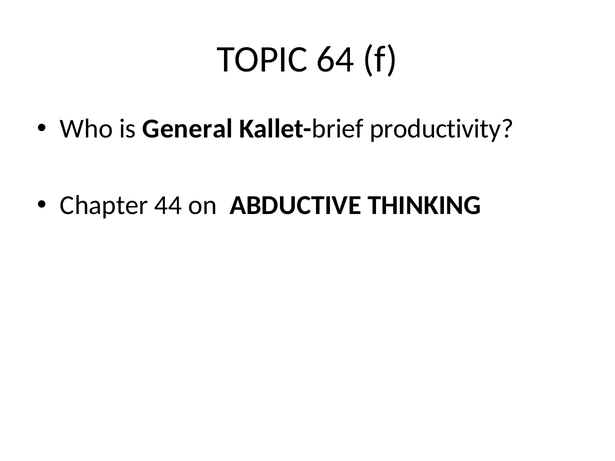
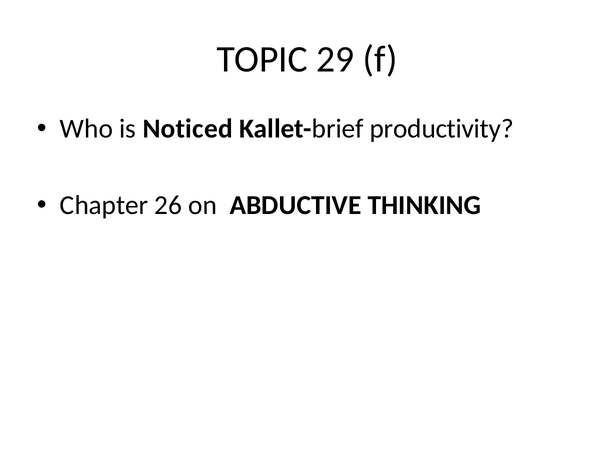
64: 64 -> 29 (335, 60)
General: General -> Noticed (188, 129)
44: 44 -> 26 (168, 206)
